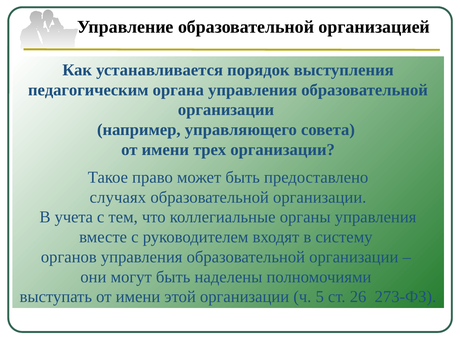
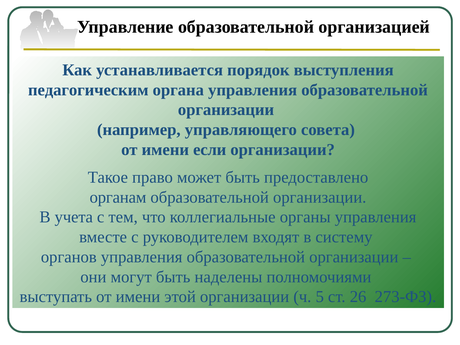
трех: трех -> если (210, 150)
случаях: случаях -> органам (118, 197)
